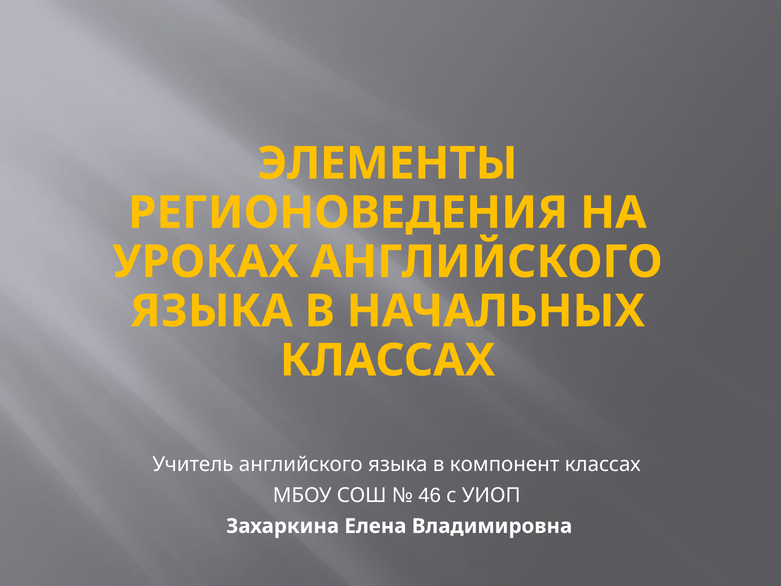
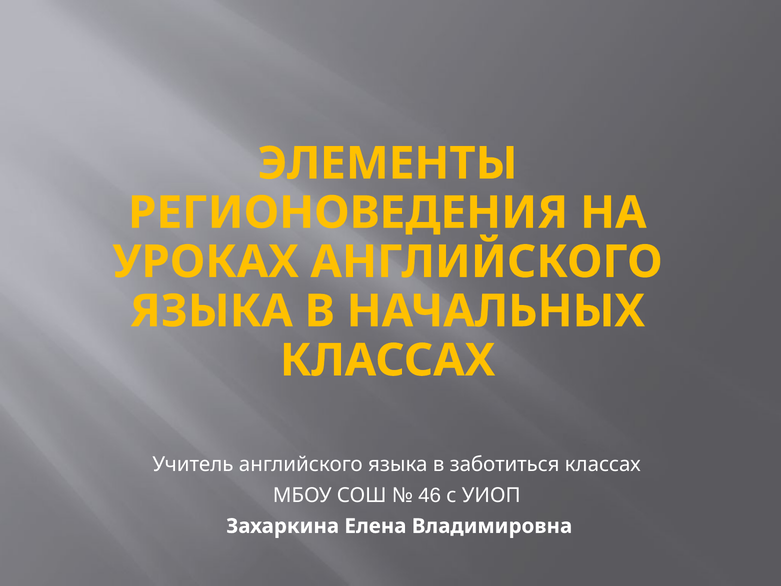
компонент: компонент -> заботиться (505, 464)
